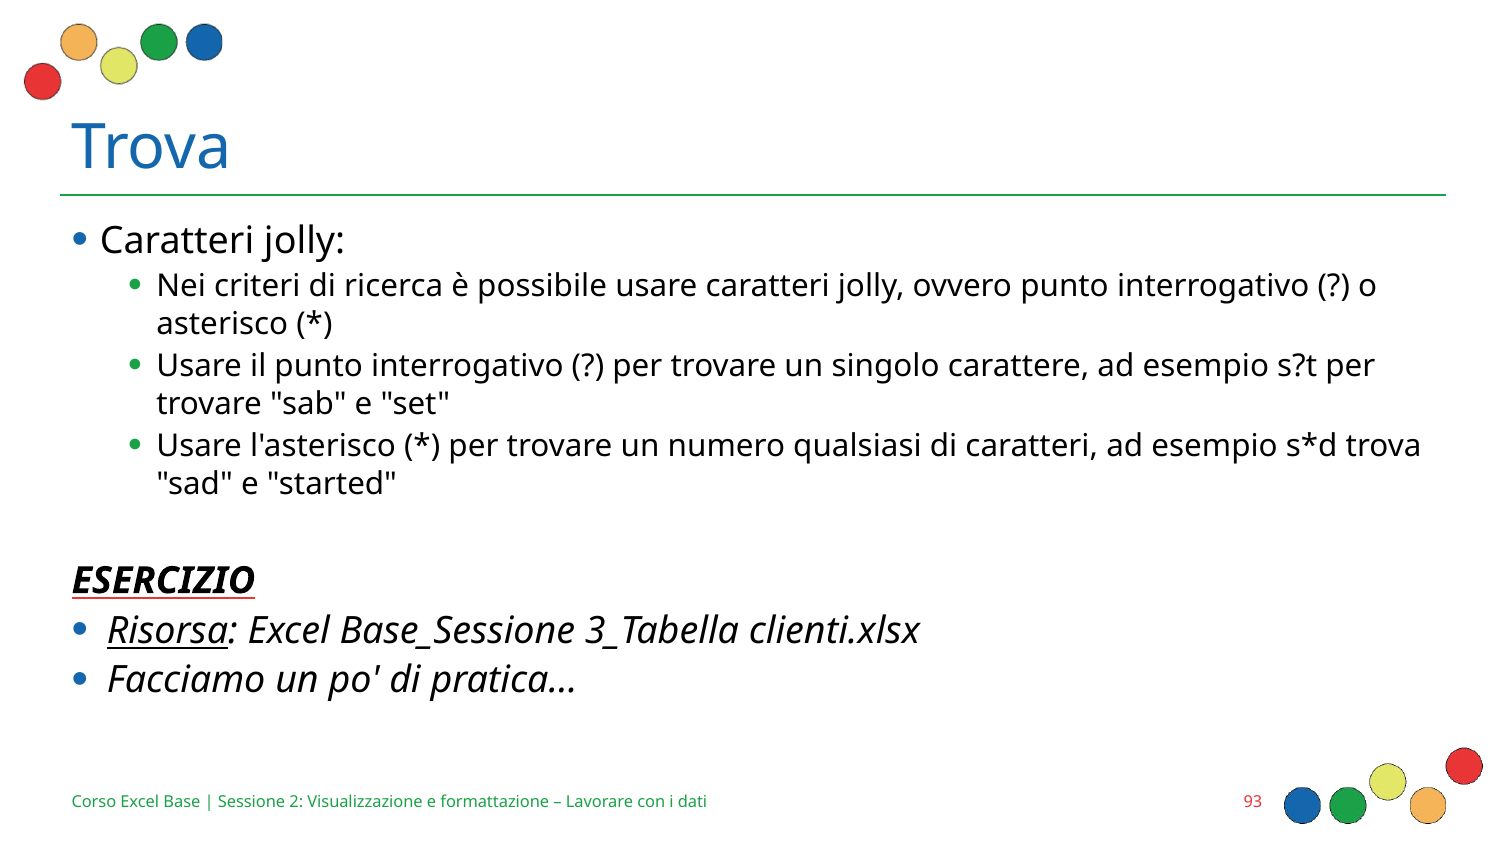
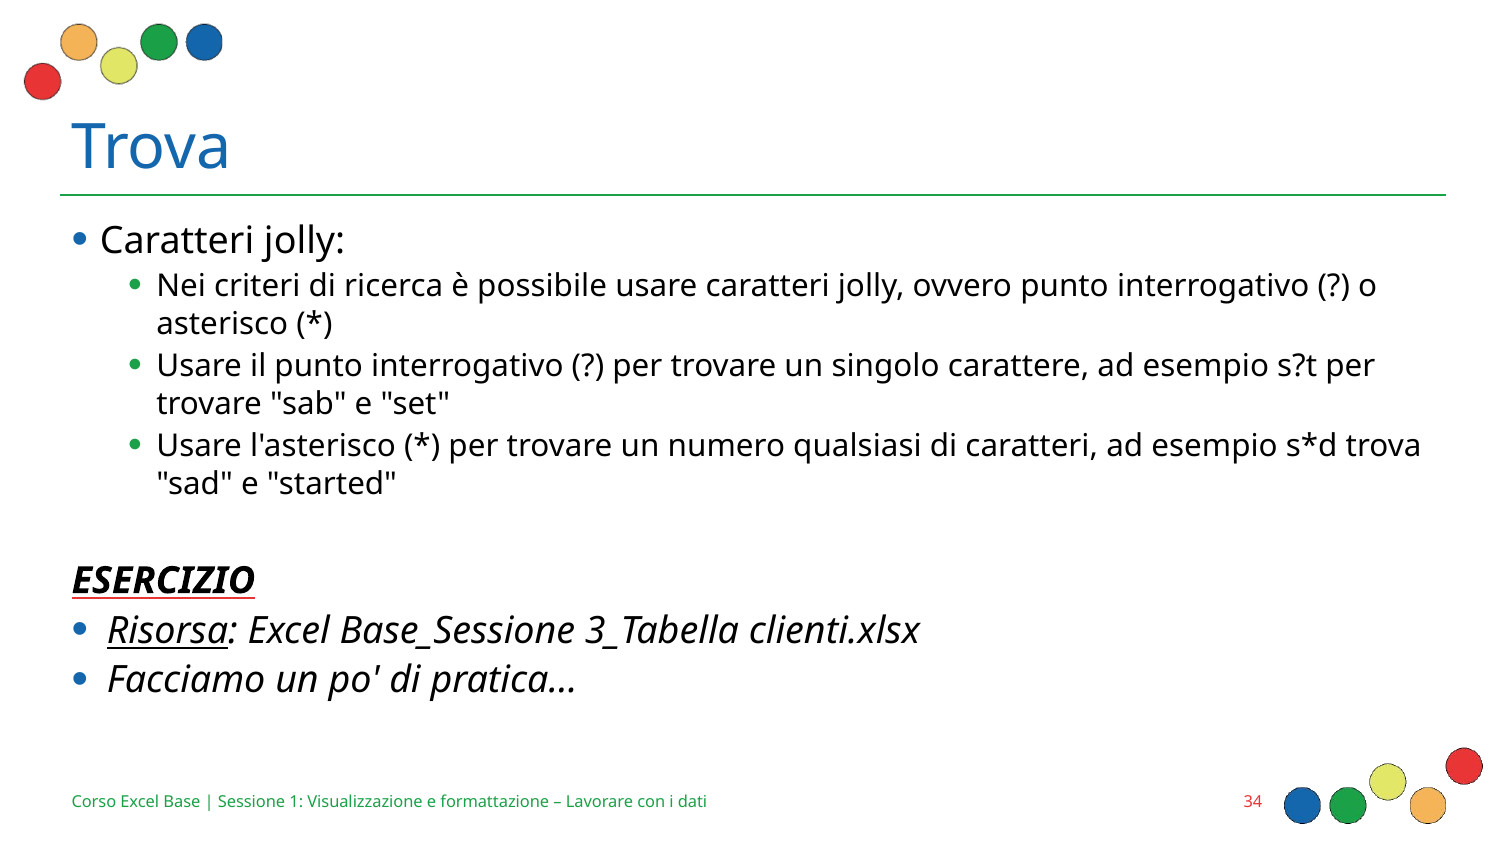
2: 2 -> 1 (296, 802)
93: 93 -> 34 (1253, 802)
